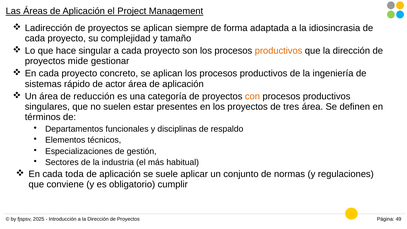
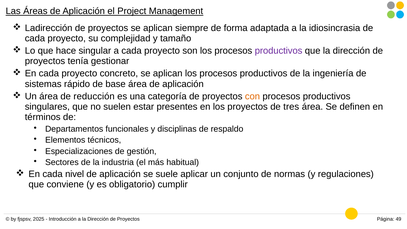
productivos colour: orange -> purple (279, 51)
mide: mide -> tenía (78, 61)
actor: actor -> base (116, 84)
toda: toda -> nivel (75, 174)
